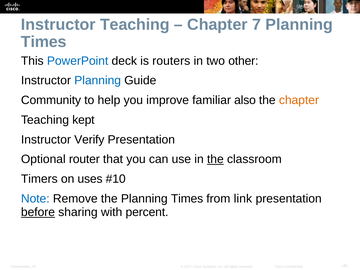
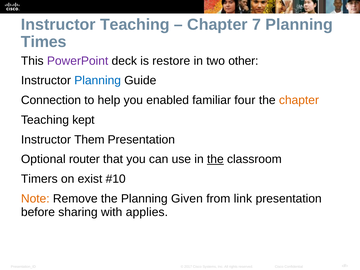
PowerPoint colour: blue -> purple (78, 61)
routers: routers -> restore (171, 61)
Community: Community -> Connection (51, 100)
improve: improve -> enabled (168, 100)
also: also -> four (245, 100)
Verify: Verify -> Them (89, 140)
uses: uses -> exist (90, 179)
Note colour: blue -> orange (35, 199)
the Planning Times: Times -> Given (187, 199)
before underline: present -> none (38, 212)
percent: percent -> applies (147, 212)
